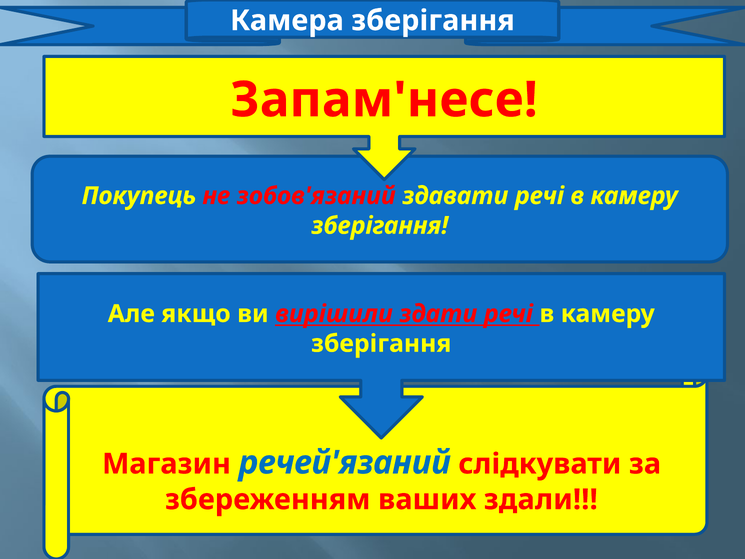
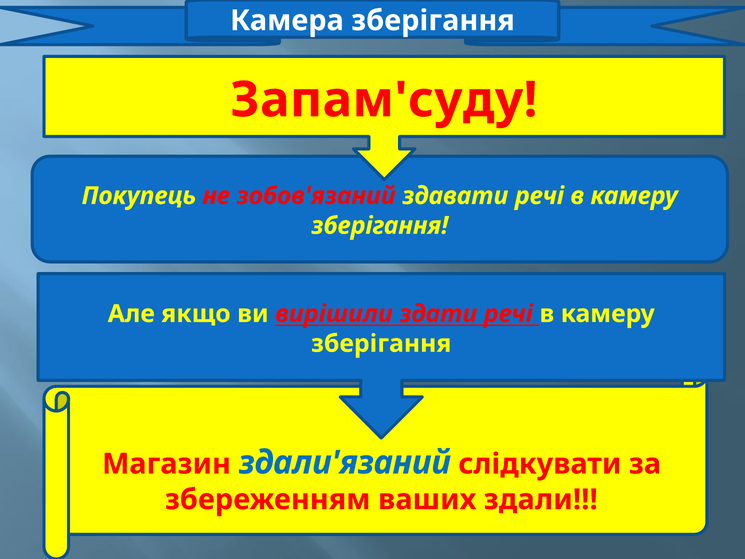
Запам'несе: Запам'несе -> Запам'суду (384, 100)
речей'язаний: речей'язаний -> здали'язаний (345, 462)
